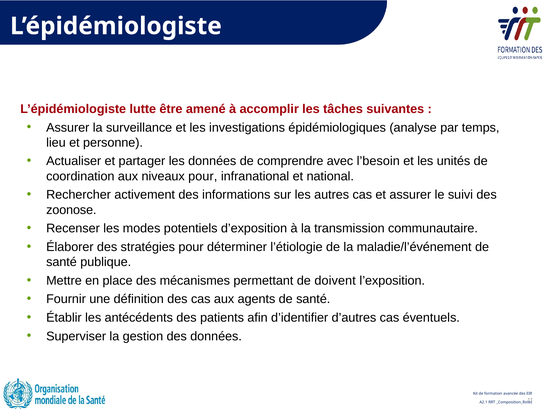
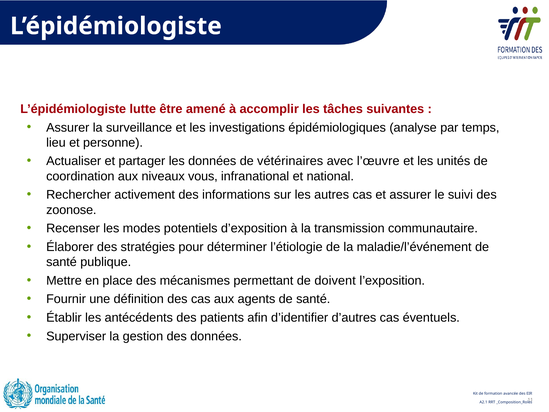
comprendre: comprendre -> vétérinaires (290, 161)
l’besoin: l’besoin -> l’œuvre (378, 161)
niveaux pour: pour -> vous (203, 176)
